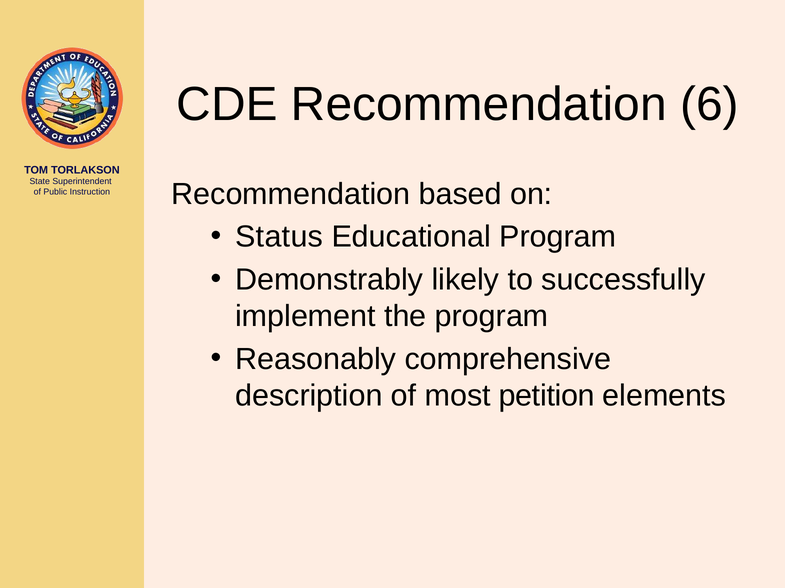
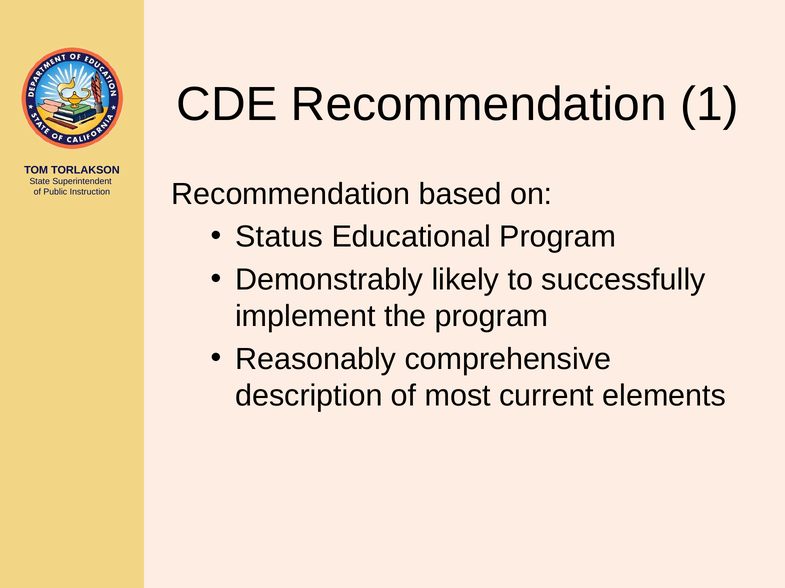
6: 6 -> 1 (709, 105)
petition: petition -> current (547, 396)
